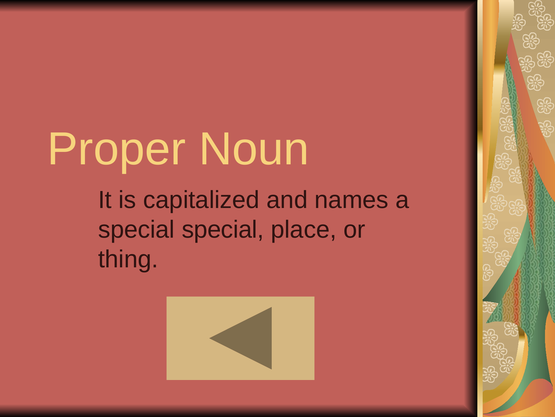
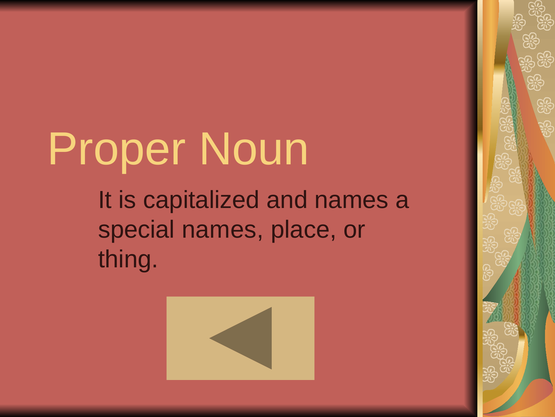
special special: special -> names (223, 229)
